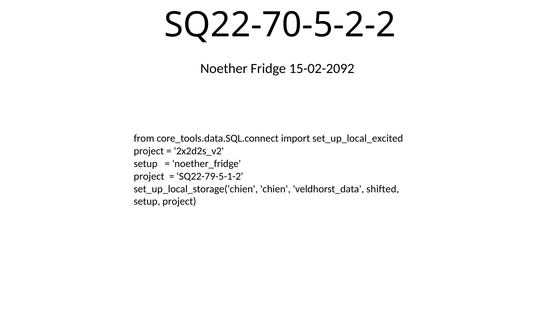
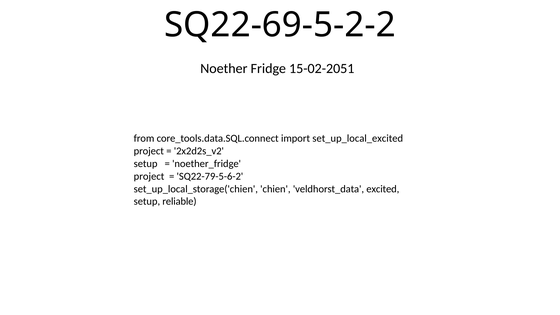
SQ22-70-5-2-2: SQ22-70-5-2-2 -> SQ22-69-5-2-2 (280, 25)
15-02-2092: 15-02-2092 -> 15-02-2051 (322, 69)
SQ22-79-5-1-2: SQ22-79-5-1-2 -> SQ22-79-5-6-2 (210, 176)
shifted: shifted -> excited (383, 189)
setup project: project -> reliable (179, 201)
